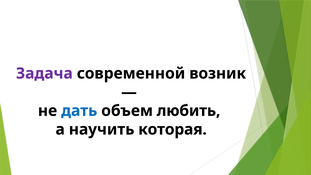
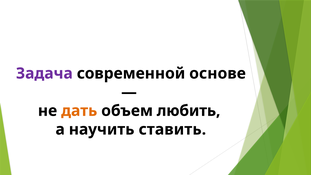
возник: возник -> основе (218, 73)
дать colour: blue -> orange (79, 111)
которая: которая -> ставить (172, 129)
